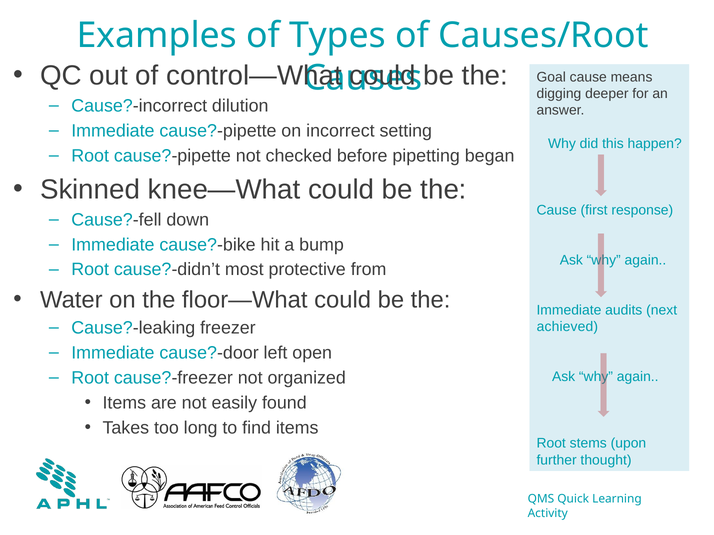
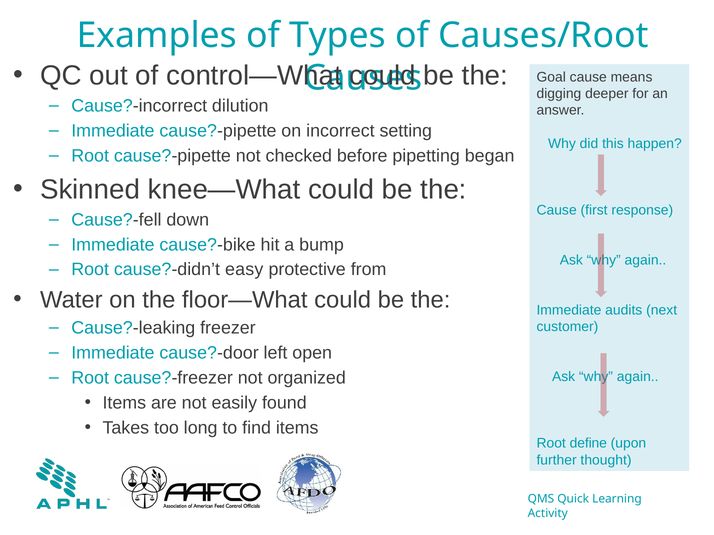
most: most -> easy (244, 270)
achieved: achieved -> customer (567, 327)
stems: stems -> define (588, 444)
